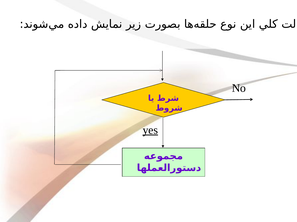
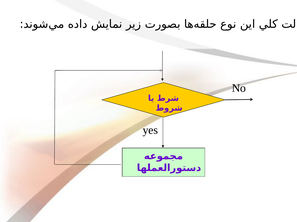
yes underline: present -> none (150, 130)
